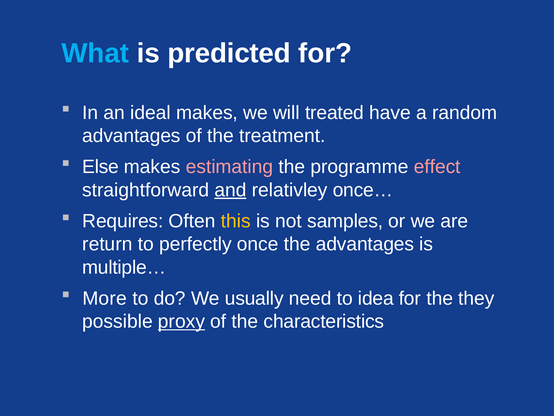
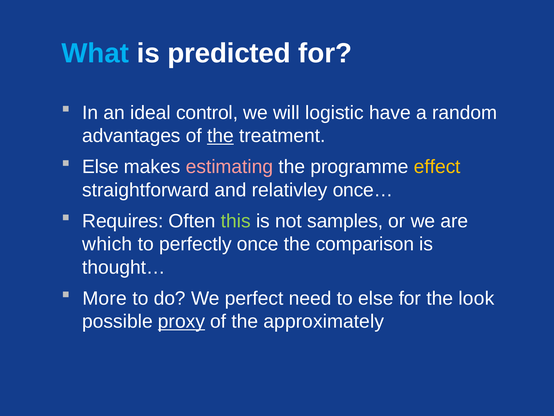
ideal makes: makes -> control (207, 113)
treated: treated -> logistic (334, 113)
the underline: none -> present (220, 136)
effect colour: pink -> yellow (437, 167)
and underline: present -> none (230, 190)
this colour: yellow -> light green (236, 221)
return: return -> which (107, 244)
the advantages: advantages -> comparison (365, 244)
multiple…: multiple… -> thought… (124, 267)
usually: usually -> perfect (254, 298)
to idea: idea -> else (376, 298)
they: they -> look (476, 298)
characteristics: characteristics -> approximately (324, 321)
